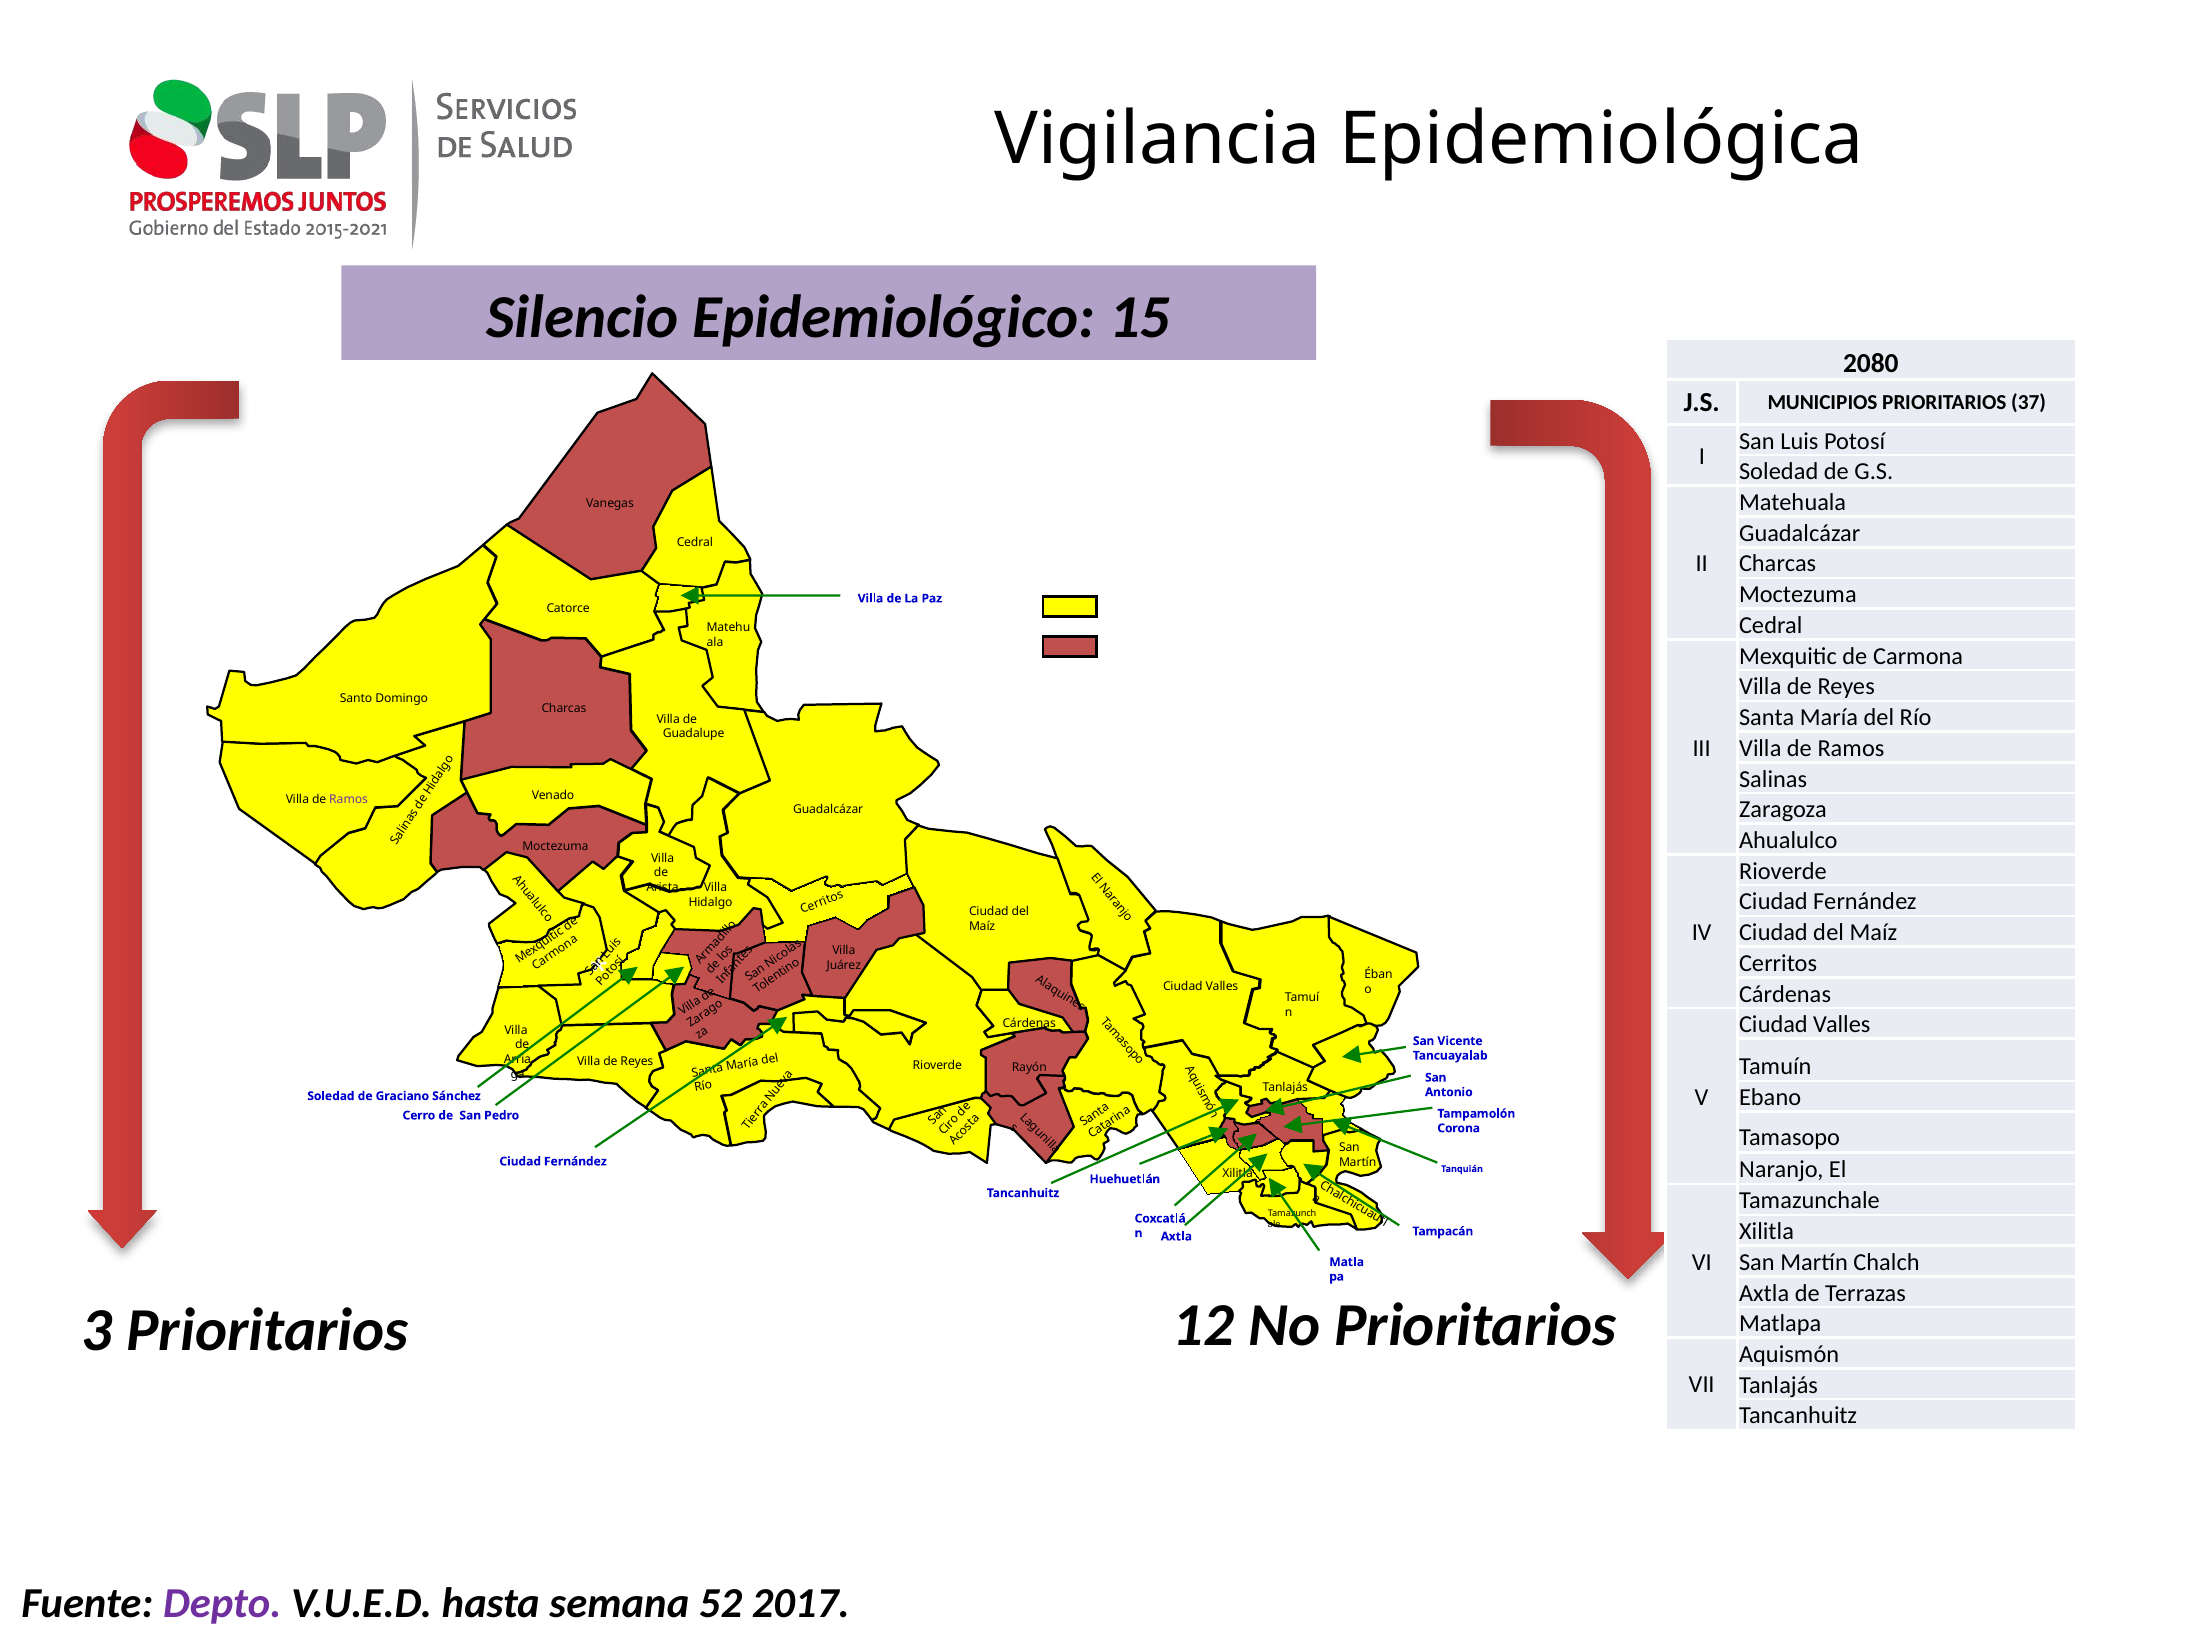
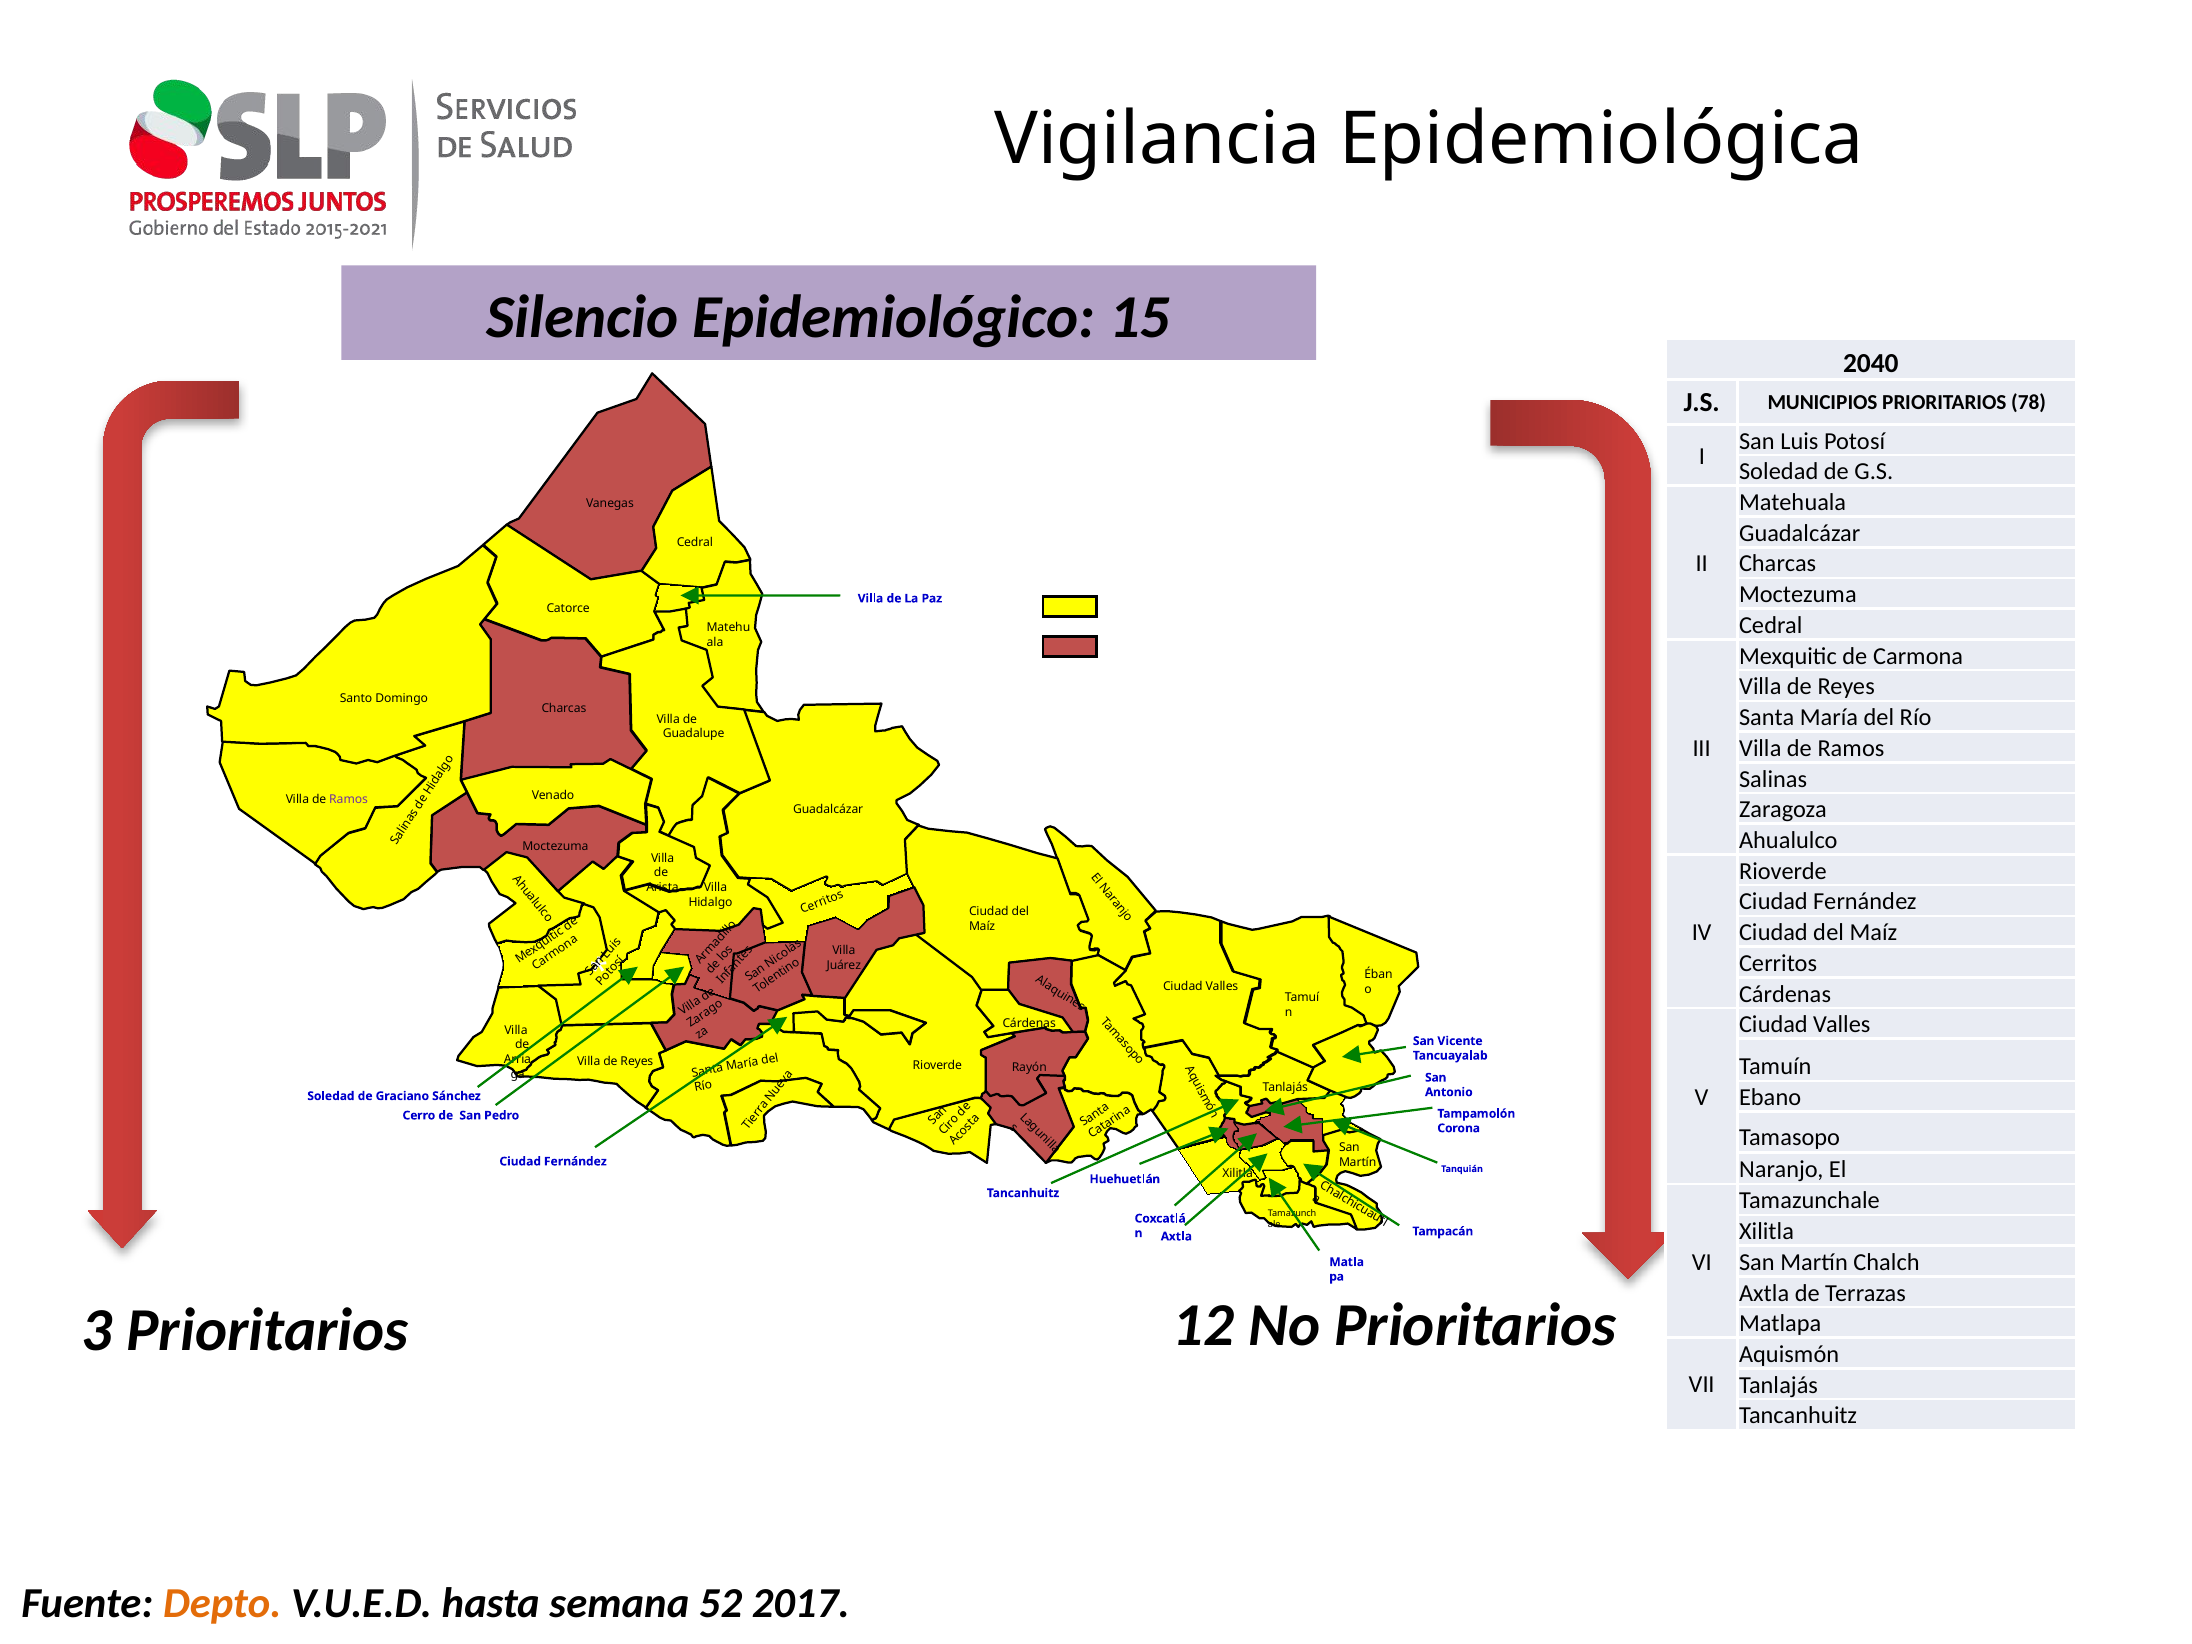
2080: 2080 -> 2040 (1871, 363)
37: 37 -> 78 (2029, 403)
Depto colour: purple -> orange (222, 1604)
